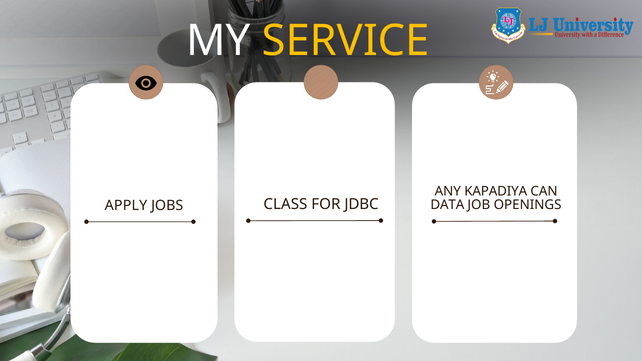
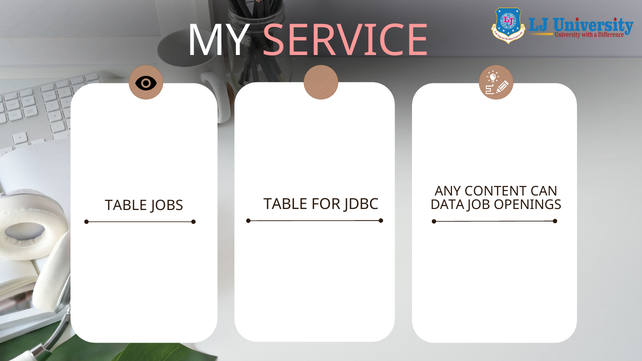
SERVICE colour: yellow -> pink (346, 41)
KAPADIYA: KAPADIYA -> CONTENT (496, 191)
CLASS: CLASS -> TABLE (285, 205)
APPLY: APPLY -> TABLE (126, 206)
